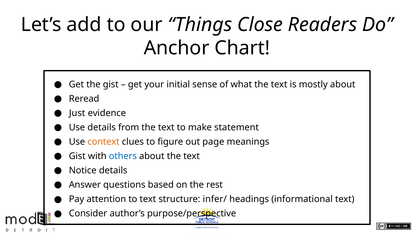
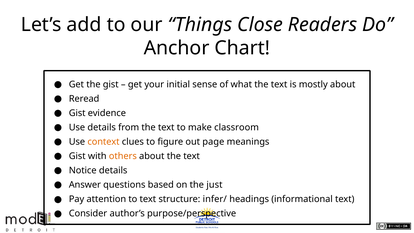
Just: Just -> Gist (77, 113)
statement: statement -> classroom (237, 127)
others colour: blue -> orange (123, 156)
rest: rest -> just (214, 185)
